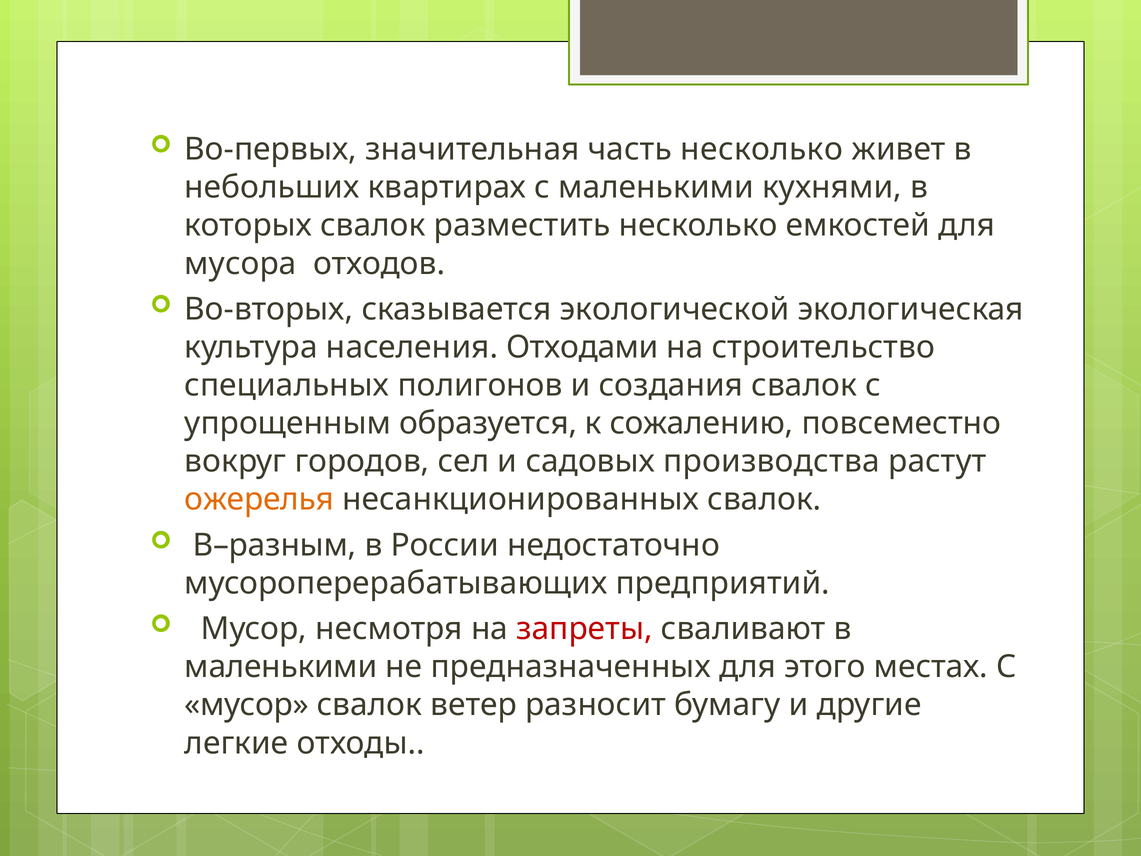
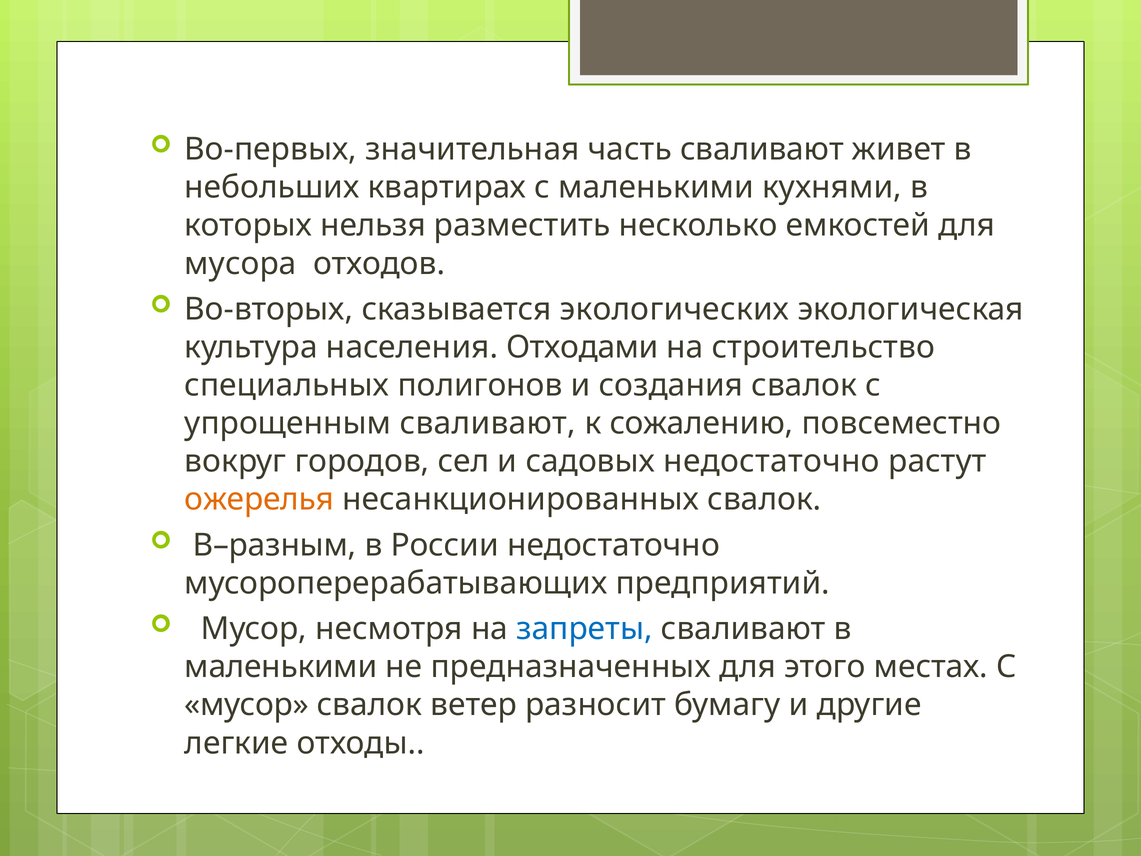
часть несколько: несколько -> сваливают (762, 149)
которых свалок: свалок -> нельзя (373, 225)
экологической: экологической -> экологических (674, 309)
упрощенным образуется: образуется -> сваливают (488, 423)
садовых производства: производства -> недостаточно (772, 461)
запреты colour: red -> blue (584, 629)
